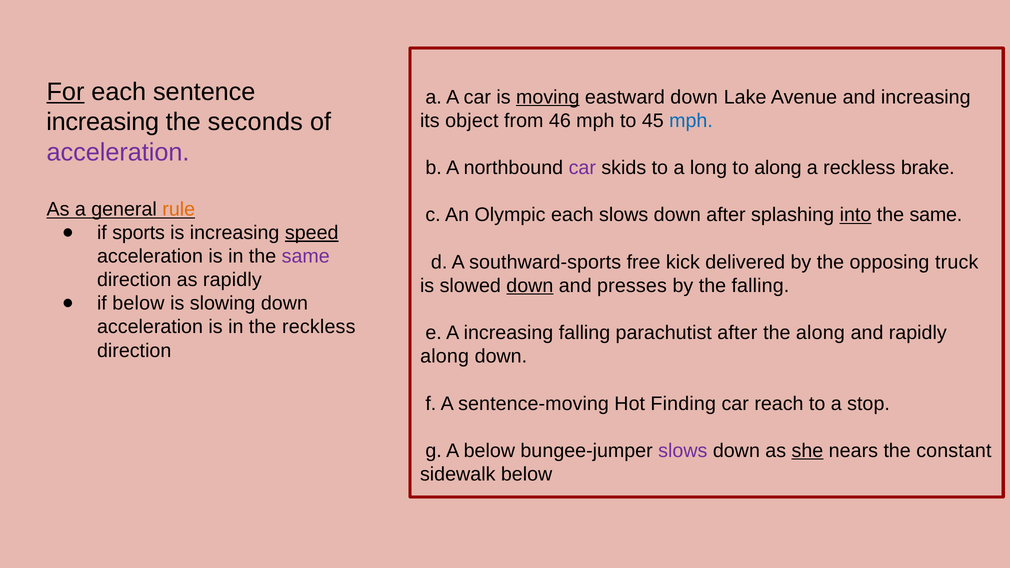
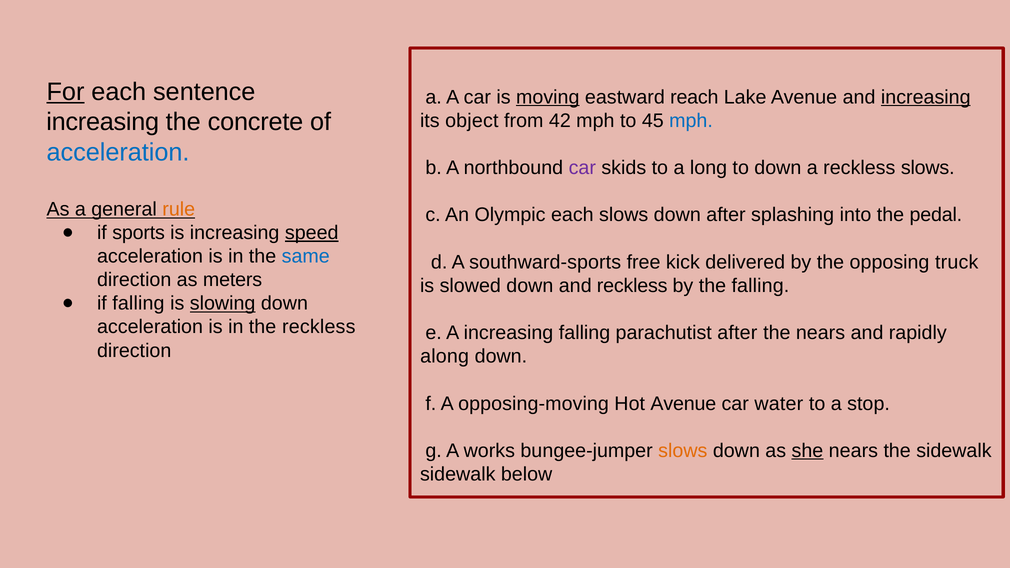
eastward down: down -> reach (694, 97)
increasing underline: none -> present (926, 97)
seconds: seconds -> concrete (255, 122)
46: 46 -> 42 (560, 121)
acceleration colour: purple -> blue (118, 152)
to along: along -> down (778, 168)
reckless brake: brake -> slows (928, 168)
into underline: present -> none (855, 215)
same: same -> pedal (936, 215)
same colour: purple -> blue (306, 256)
as rapidly: rapidly -> meters (233, 280)
down underline: present -> none (530, 286)
and presses: presses -> reckless (632, 286)
if below: below -> falling (138, 304)
slowing underline: none -> present (223, 304)
the along: along -> nears (820, 333)
sentence-moving: sentence-moving -> opposing-moving (534, 404)
Hot Finding: Finding -> Avenue (683, 404)
reach: reach -> water (779, 404)
A below: below -> works (489, 451)
slows colour: purple -> orange (683, 451)
the constant: constant -> sidewalk (954, 451)
